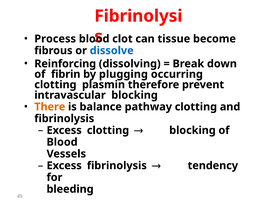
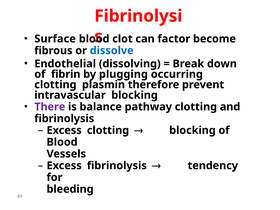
Process: Process -> Surface (55, 39)
tissue: tissue -> factor (174, 39)
Reinforcing: Reinforcing -> Endothelial (65, 64)
There colour: orange -> purple (50, 107)
